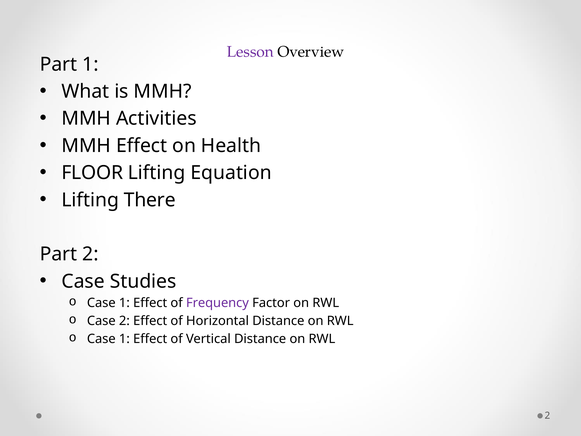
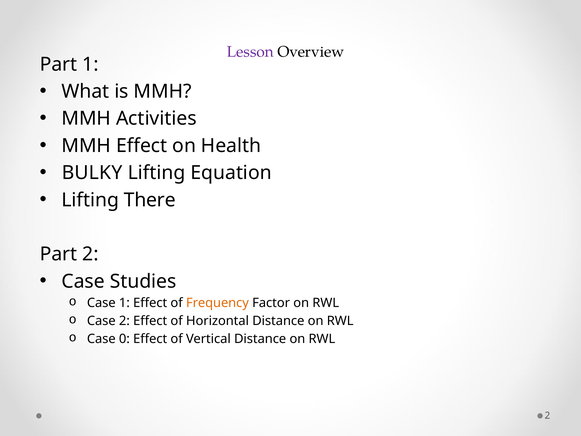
FLOOR: FLOOR -> BULKY (92, 173)
Frequency colour: purple -> orange (217, 303)
1: 1 -> 0 (124, 339)
